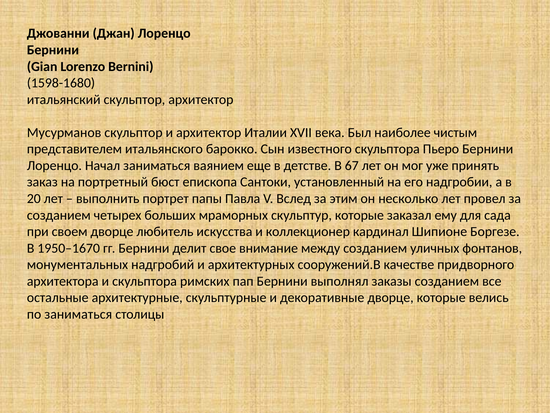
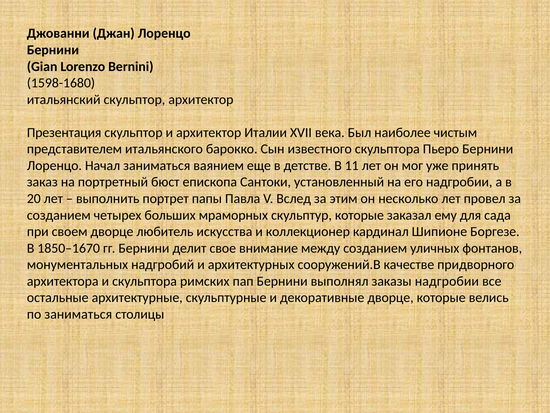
Мусурманов: Мусурманов -> Презентация (64, 132)
67: 67 -> 11 (352, 165)
1950–1670: 1950–1670 -> 1850–1670 (69, 248)
заказы созданием: созданием -> надгробии (447, 281)
